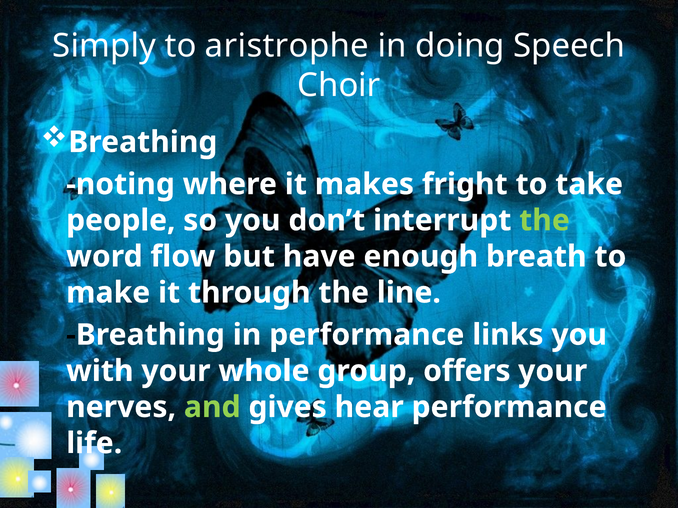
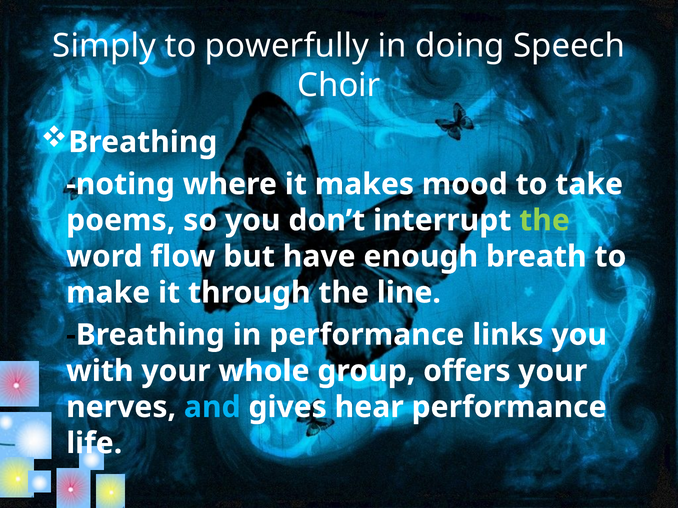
aristrophe: aristrophe -> powerfully (287, 46)
fright: fright -> mood (465, 184)
people: people -> poems (121, 221)
and colour: light green -> light blue (212, 407)
